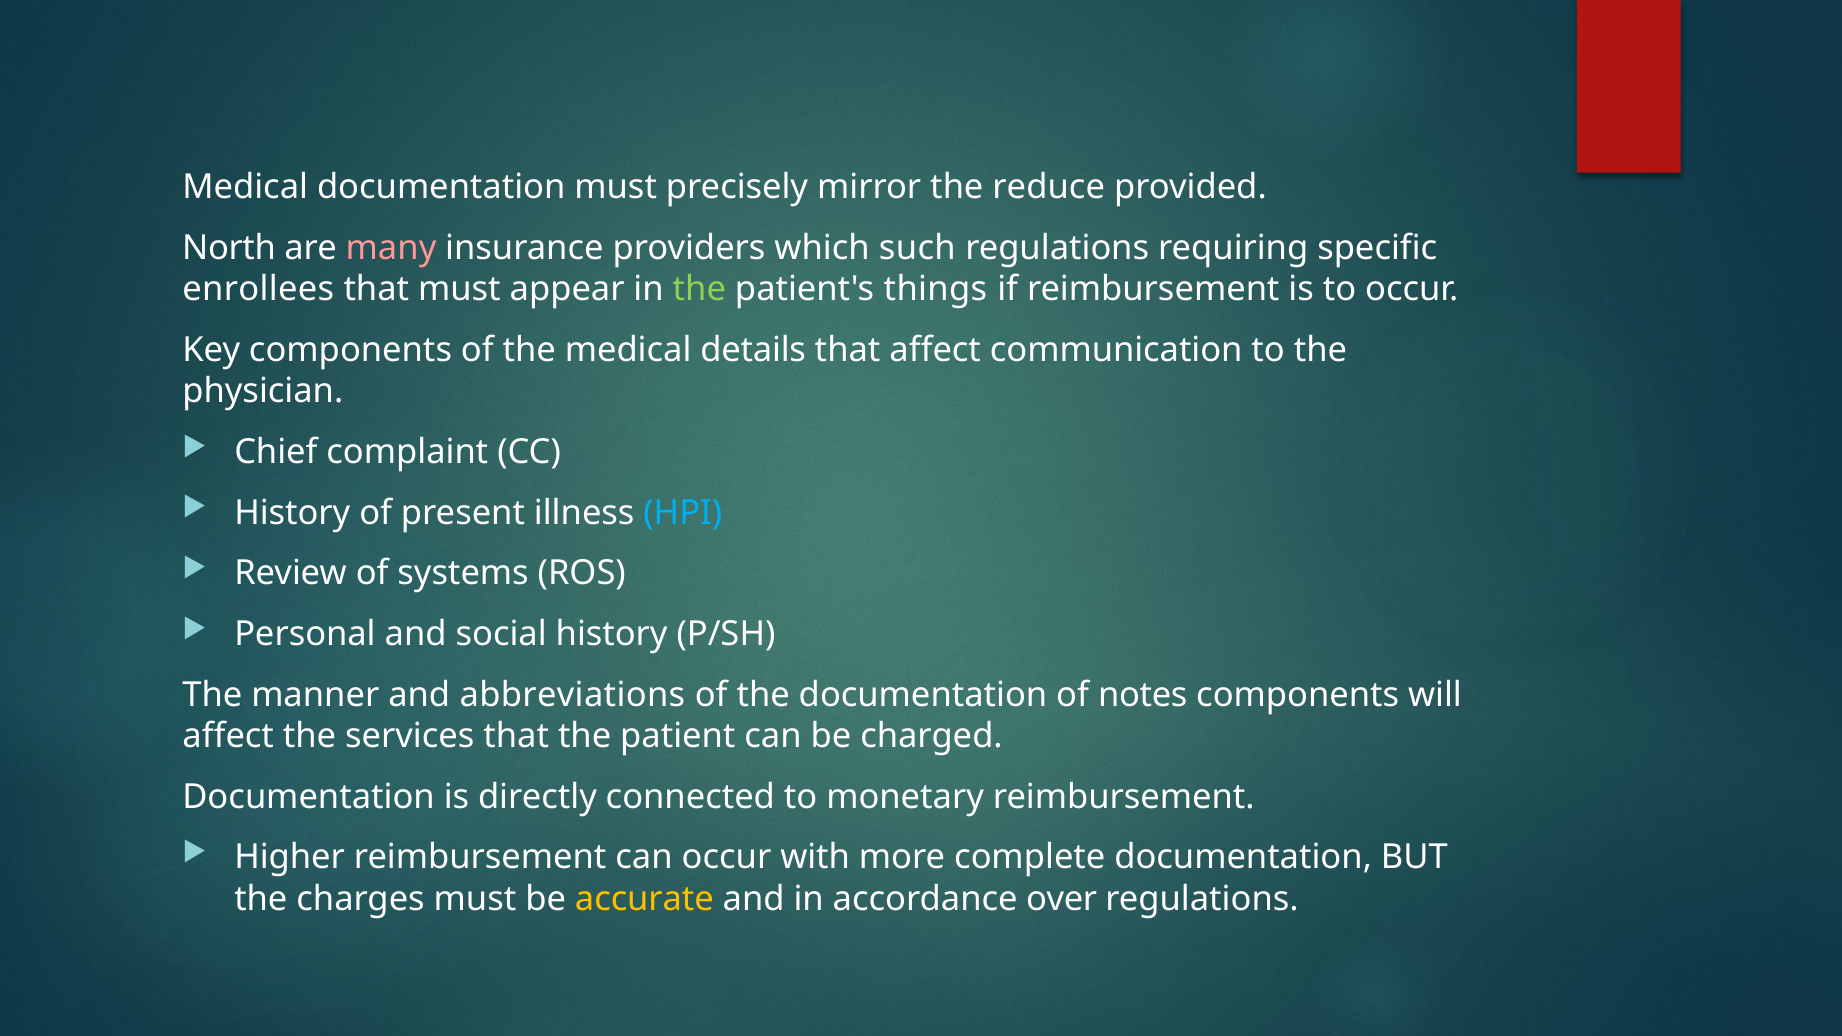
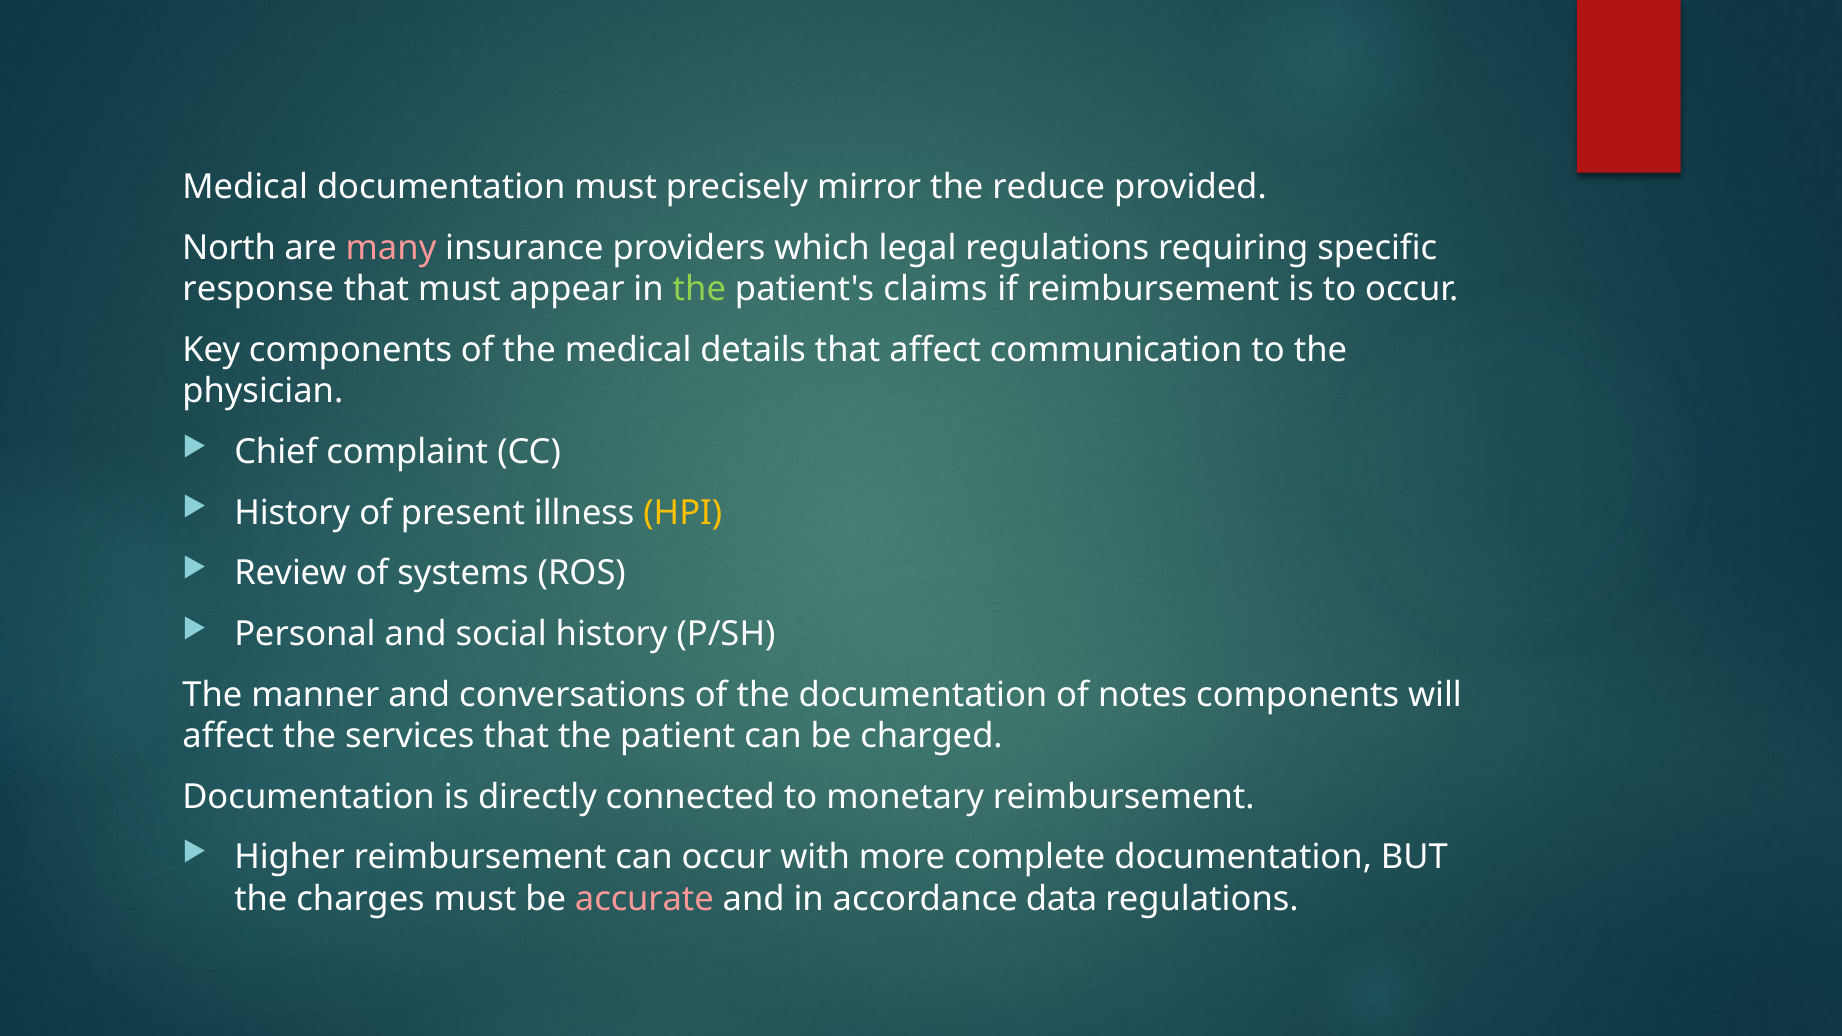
such: such -> legal (918, 248)
enrollees: enrollees -> response (258, 289)
things: things -> claims (935, 289)
HPI colour: light blue -> yellow (683, 513)
abbreviations: abbreviations -> conversations (573, 695)
accurate colour: yellow -> pink (644, 899)
over: over -> data (1062, 899)
